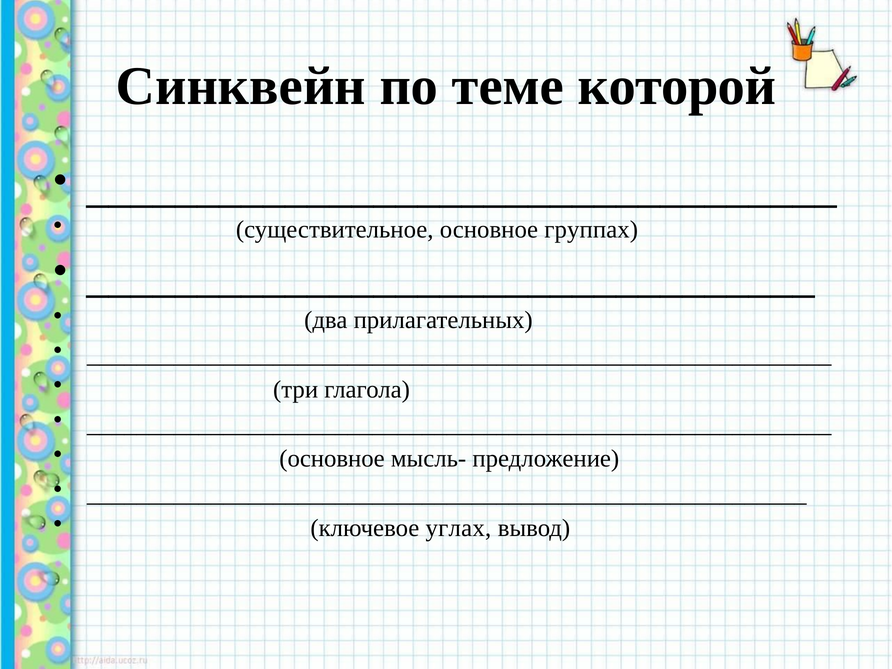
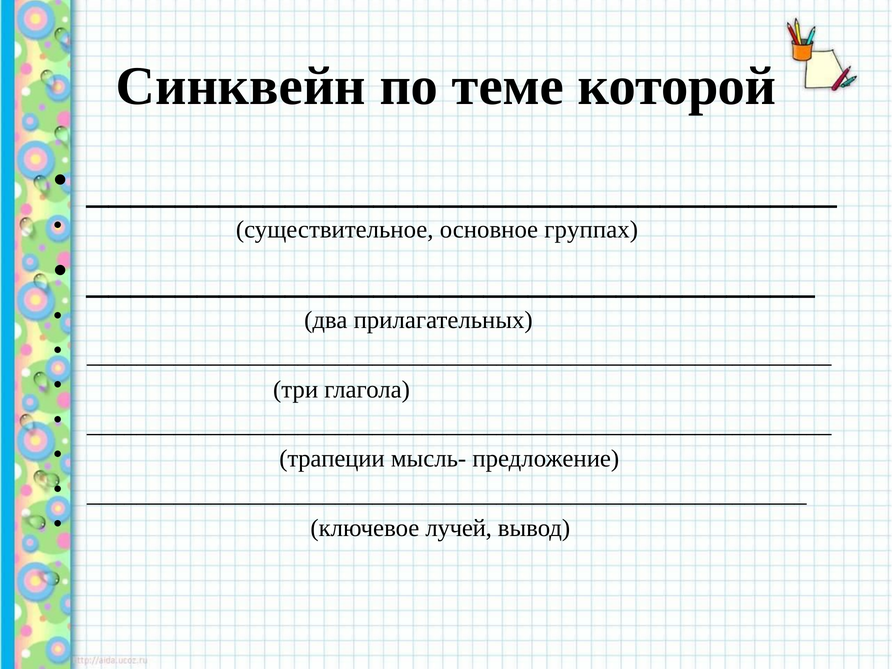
основное: основное -> трапеции (332, 459)
углах: углах -> лучей (459, 528)
